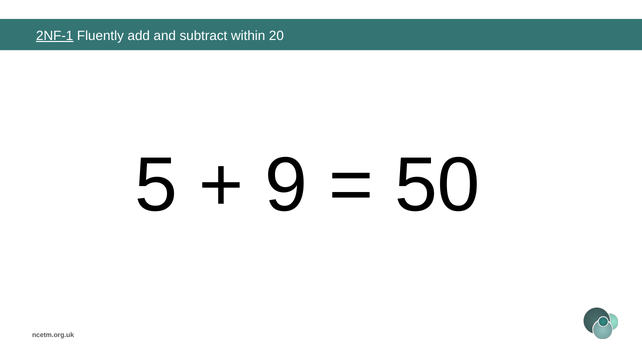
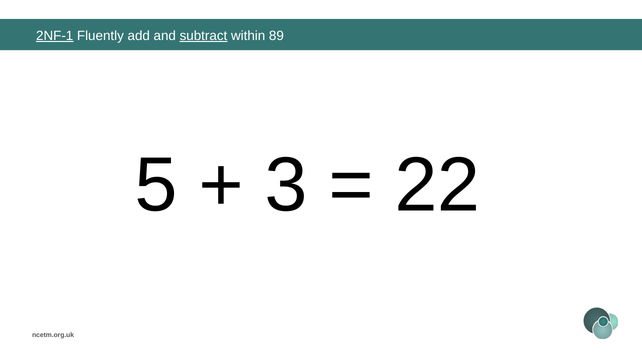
subtract underline: none -> present (203, 36)
20: 20 -> 89 (276, 36)
9: 9 -> 3 (286, 185)
50: 50 -> 22 (437, 185)
